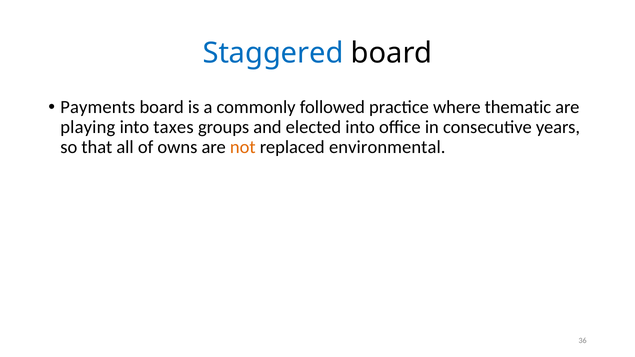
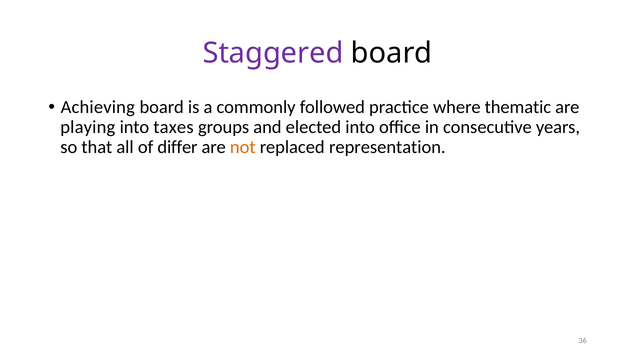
Staggered colour: blue -> purple (273, 53)
Payments: Payments -> Achieving (98, 107)
owns: owns -> differ (178, 147)
environmental: environmental -> representation (387, 147)
